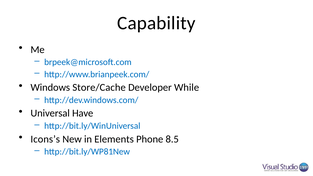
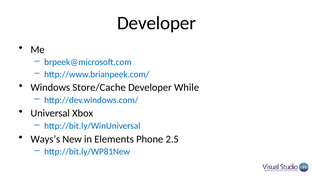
Capability: Capability -> Developer (157, 23)
Have: Have -> Xbox (83, 113)
Icons’s: Icons’s -> Ways’s (45, 139)
8.5: 8.5 -> 2.5 (172, 139)
